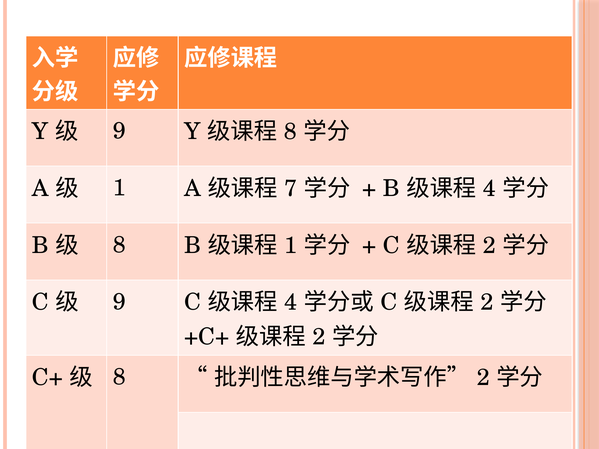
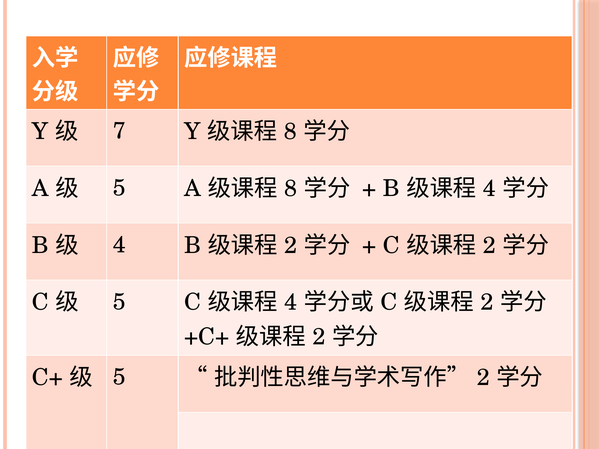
9: 9 -> 7 (119, 131)
1: 1 -> 5 (119, 188)
7: 7 -> 8 (291, 188)
8: 8 -> 4 (119, 245)
1: 1 -> 2 (291, 245)
9: 9 -> 5 (119, 302)
8: 8 -> 5 (119, 377)
